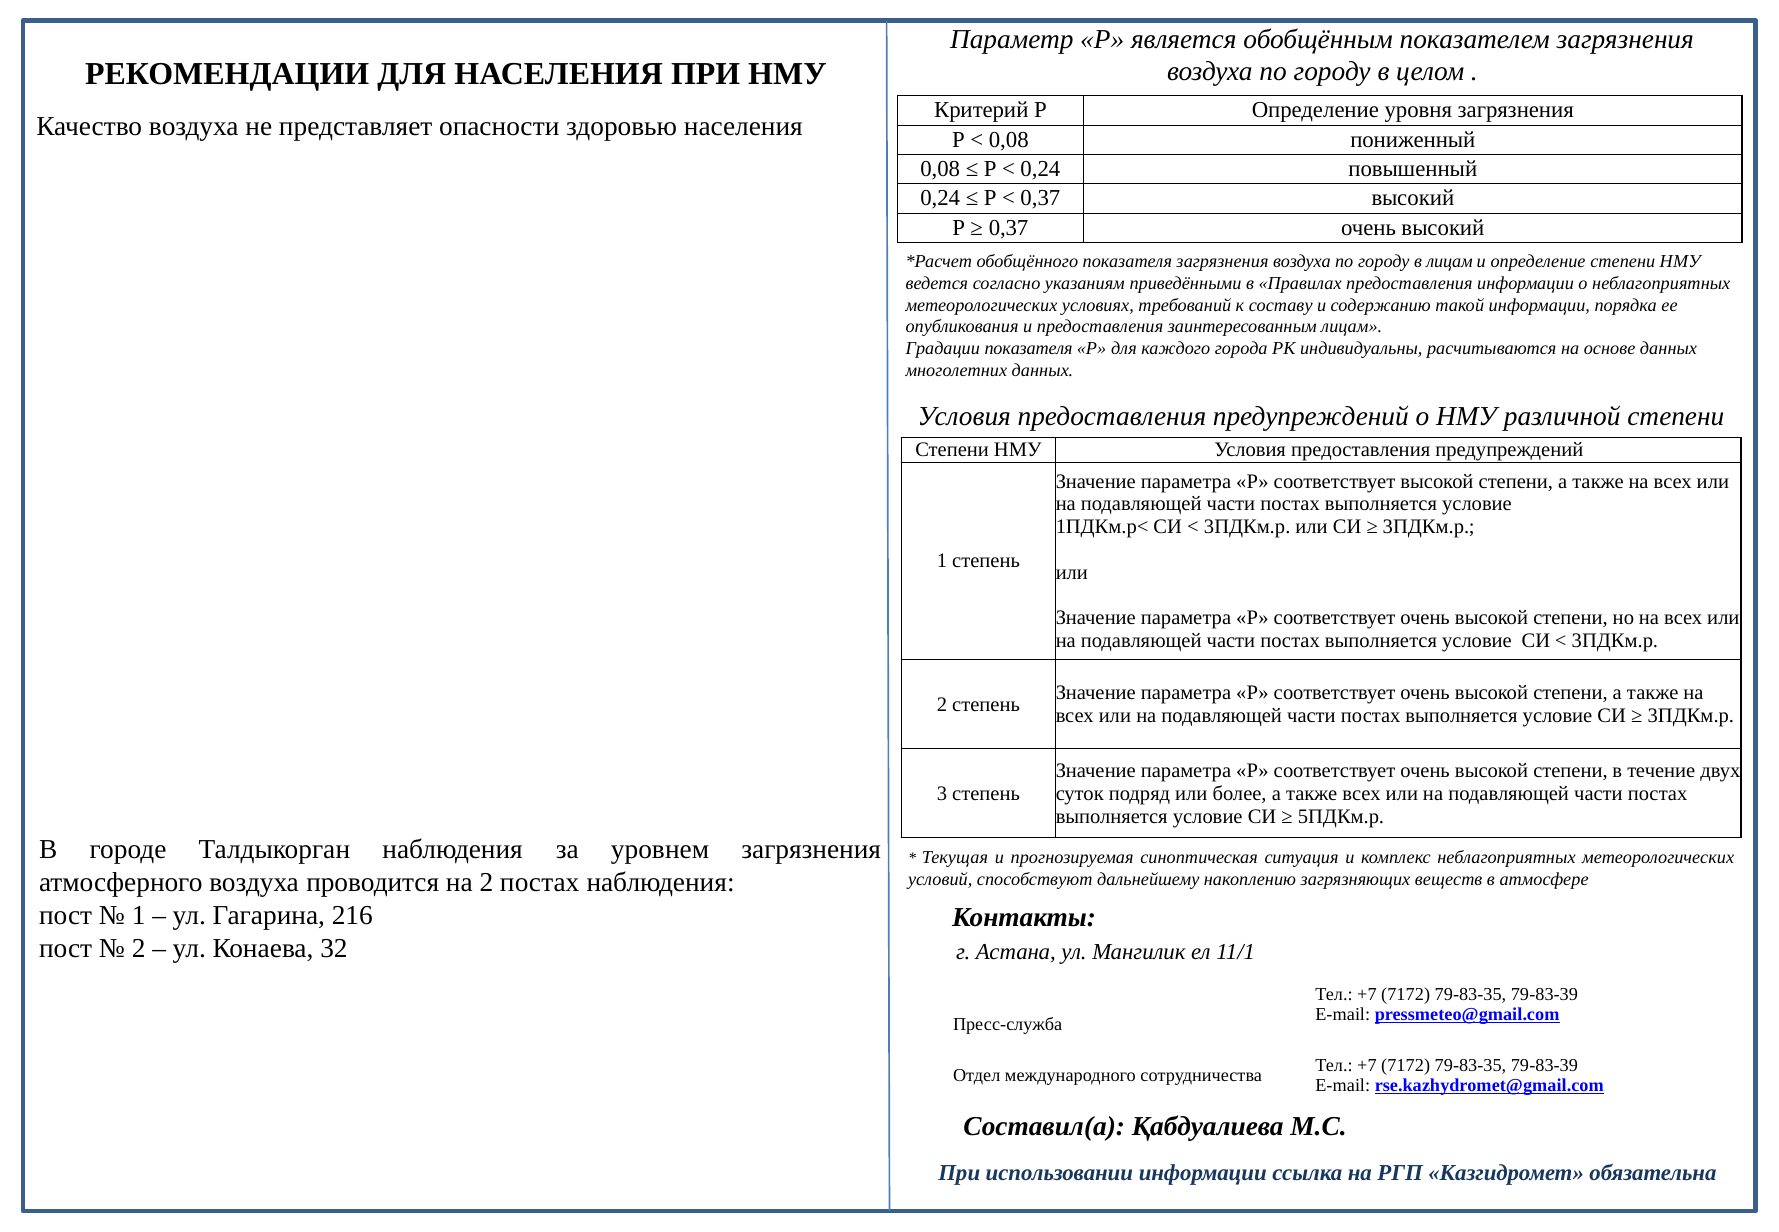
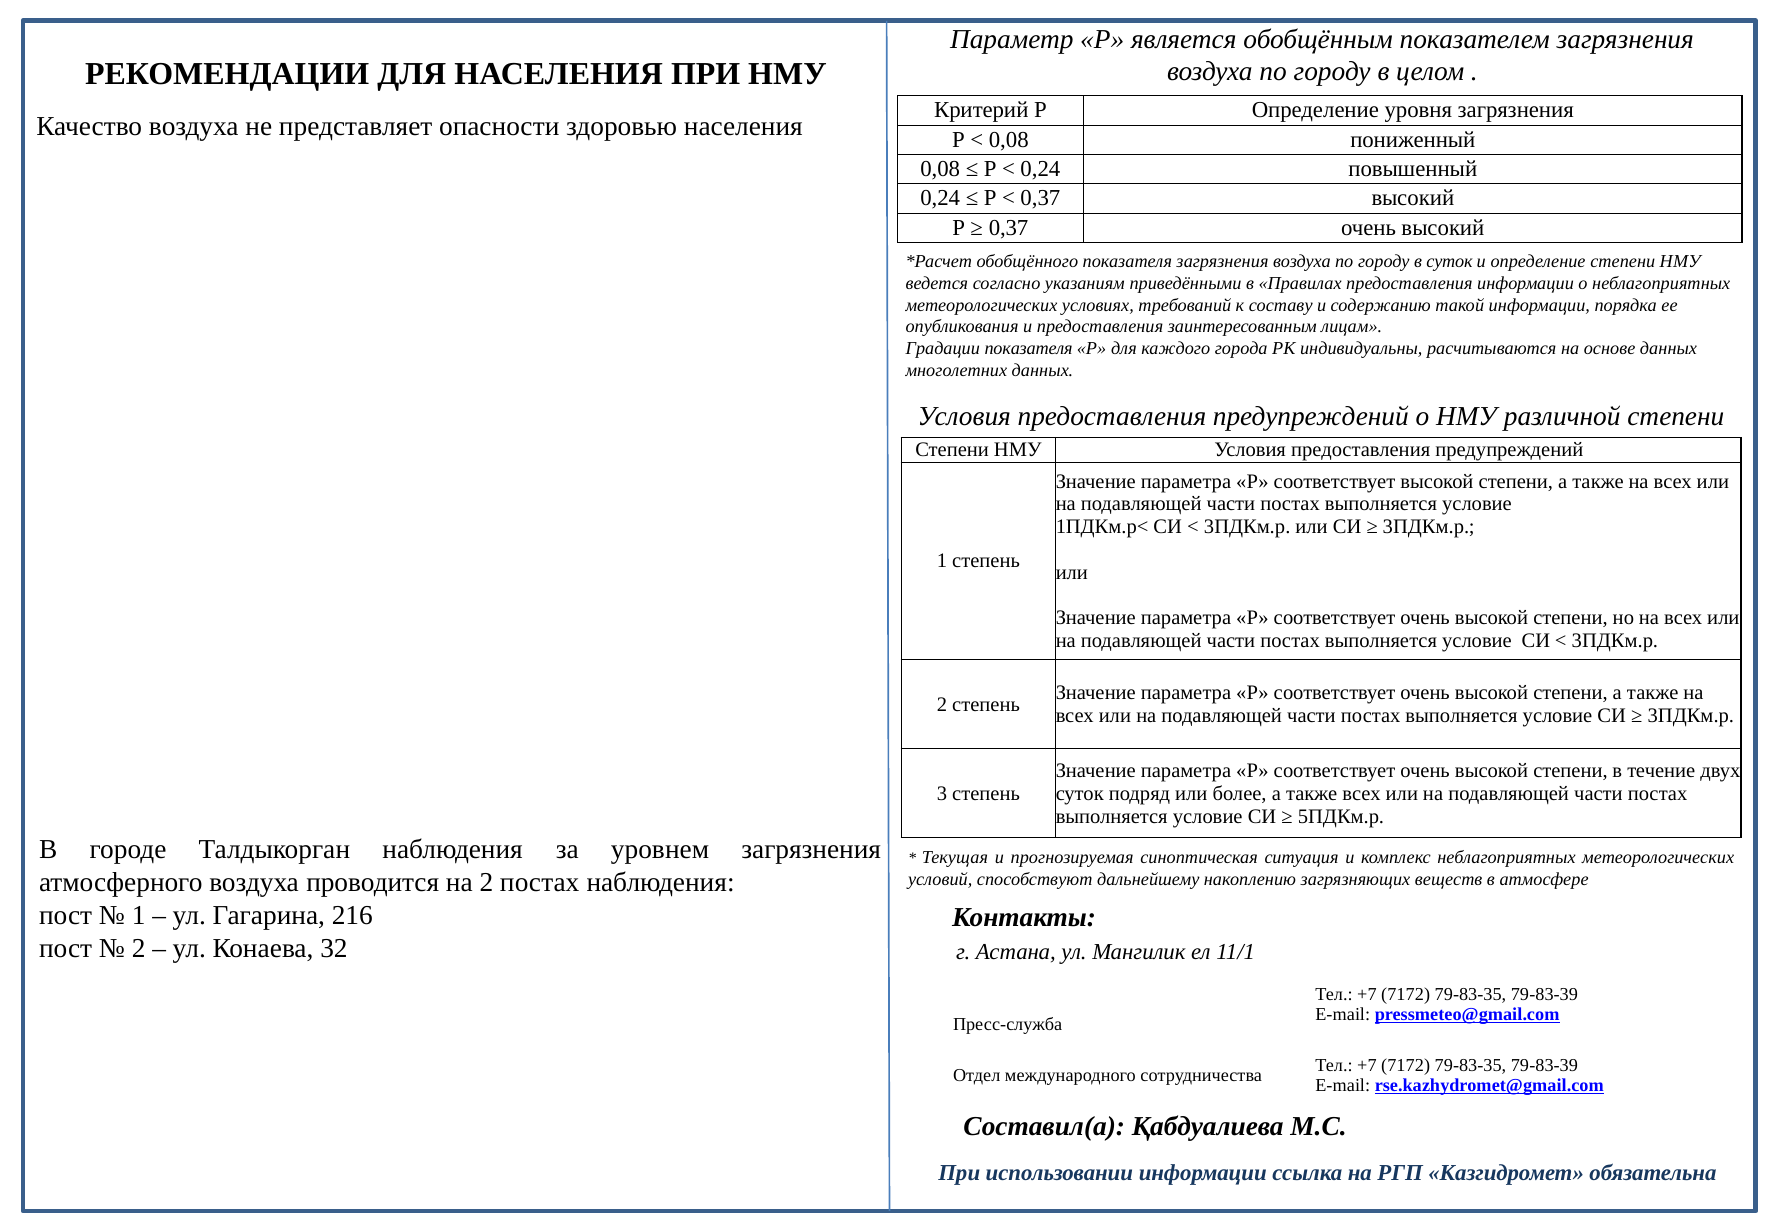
в лицам: лицам -> суток (1450, 261)
